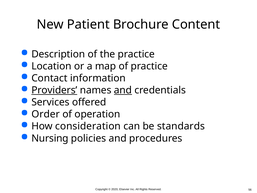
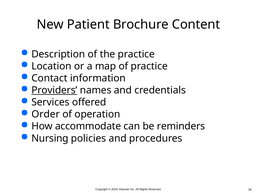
and underline: present -> none (123, 90)
consideration: consideration -> accommodate (88, 126)
standards: standards -> reminders (181, 126)
